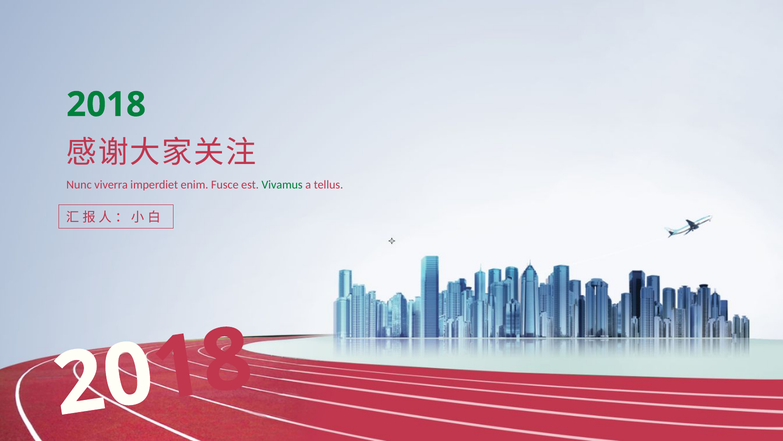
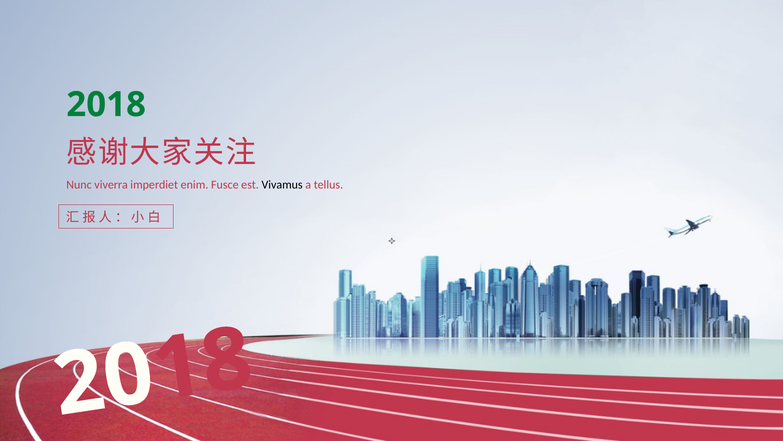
Vivamus colour: green -> black (282, 185)
